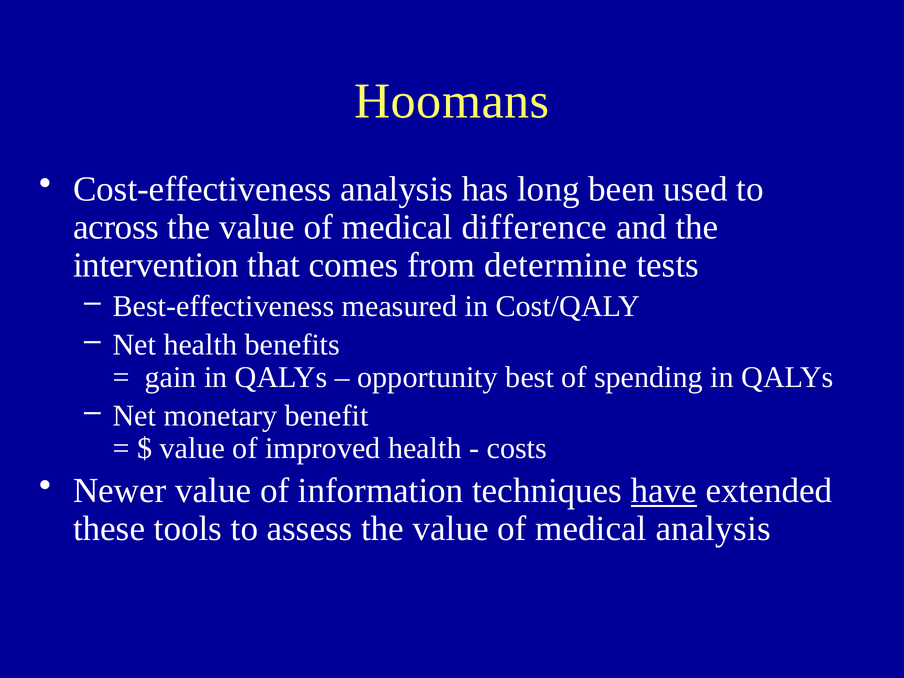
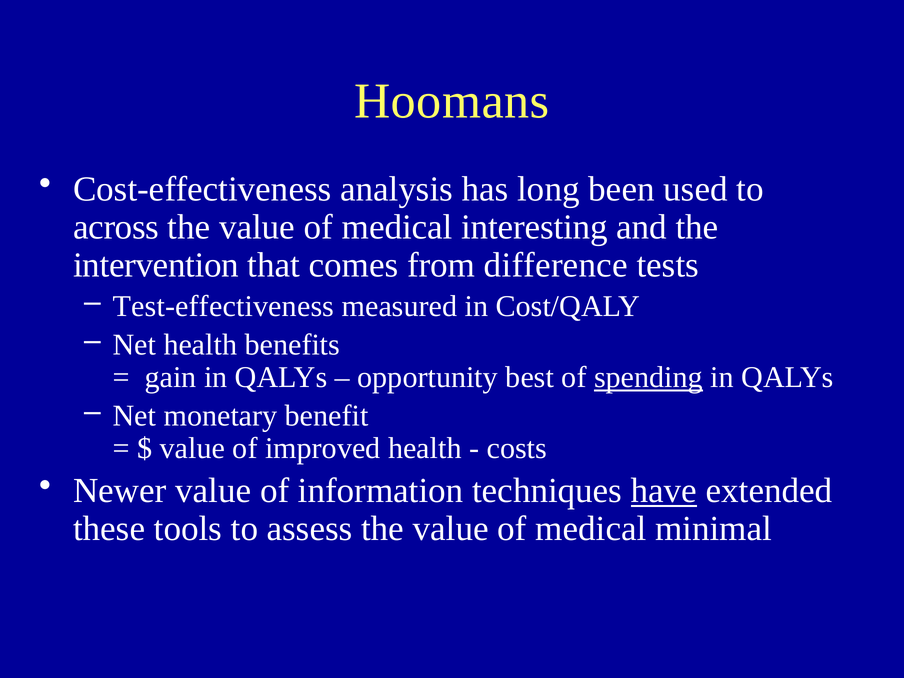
difference: difference -> interesting (535, 227)
determine: determine -> difference (556, 265)
Best-effectiveness: Best-effectiveness -> Test-effectiveness (223, 306)
spending underline: none -> present (649, 377)
medical analysis: analysis -> minimal (714, 529)
